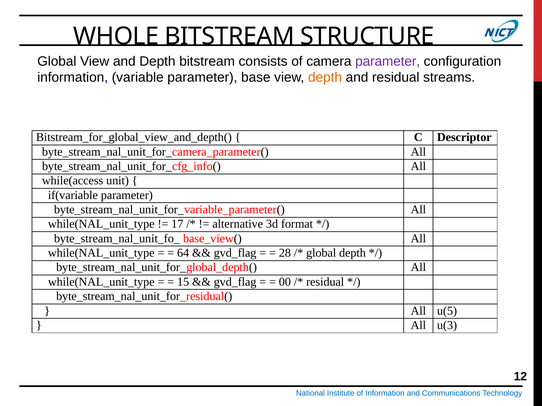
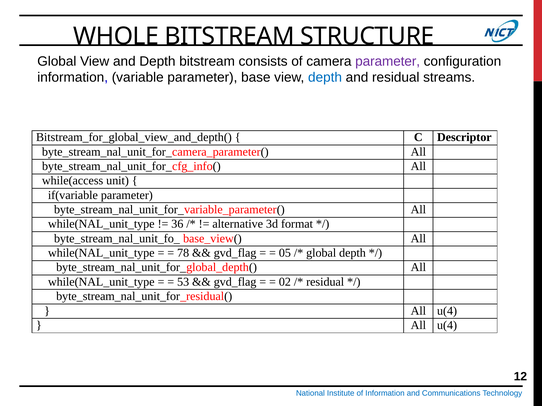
depth colour: orange -> blue (325, 78)
17: 17 -> 36 (177, 224)
64: 64 -> 78 (183, 253)
28: 28 -> 05 (285, 253)
15: 15 -> 53 (183, 282)
00: 00 -> 02 (285, 282)
u(5: u(5 -> u(4 (447, 311)
u(3: u(3 -> u(4 (447, 326)
